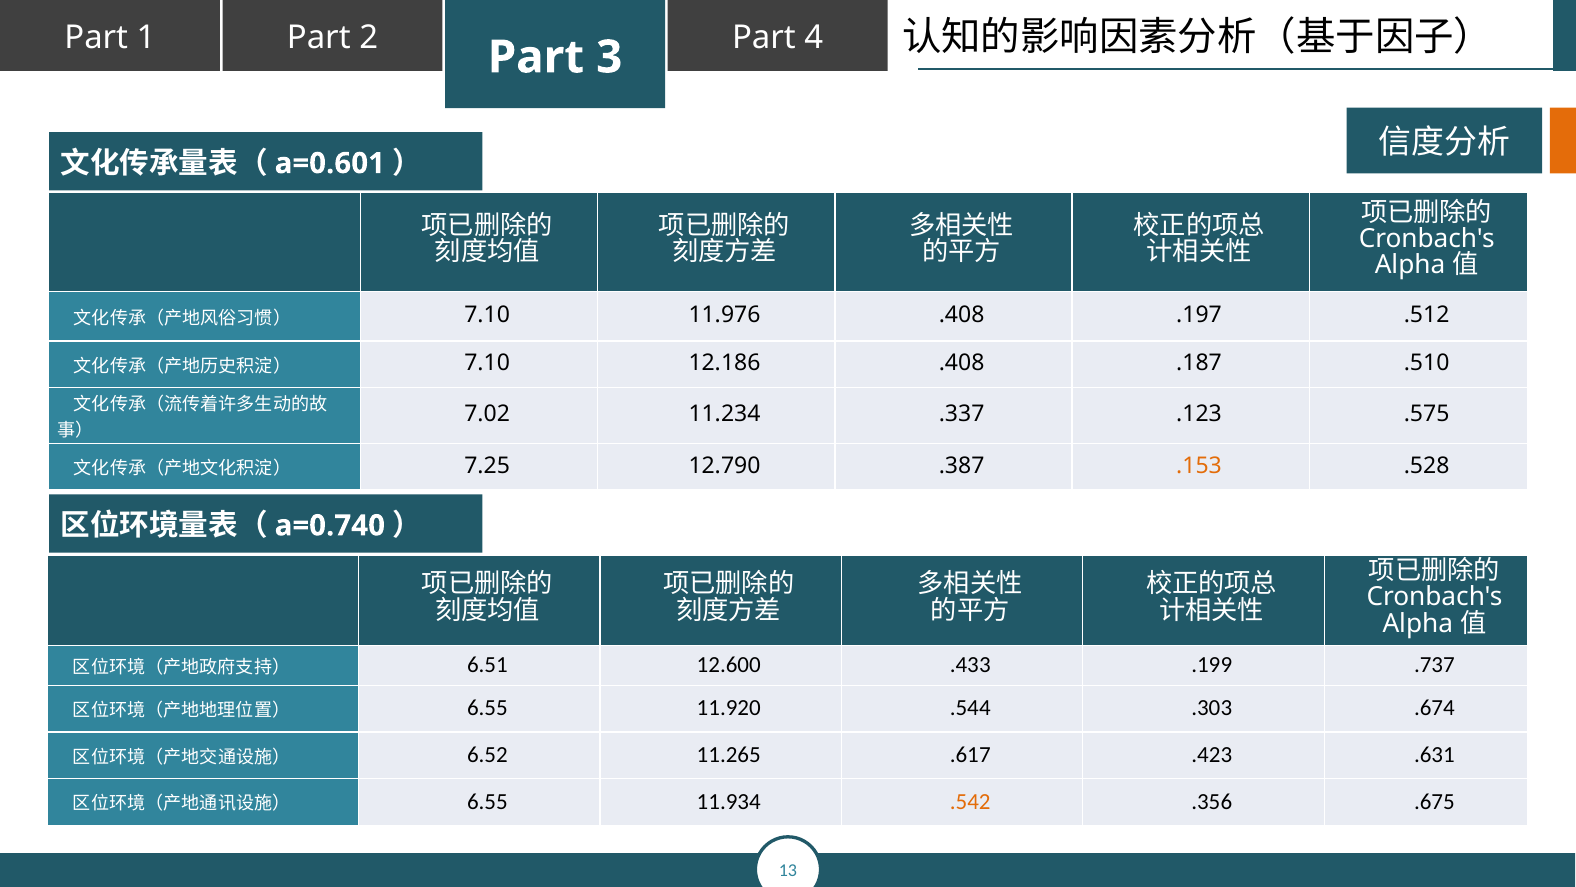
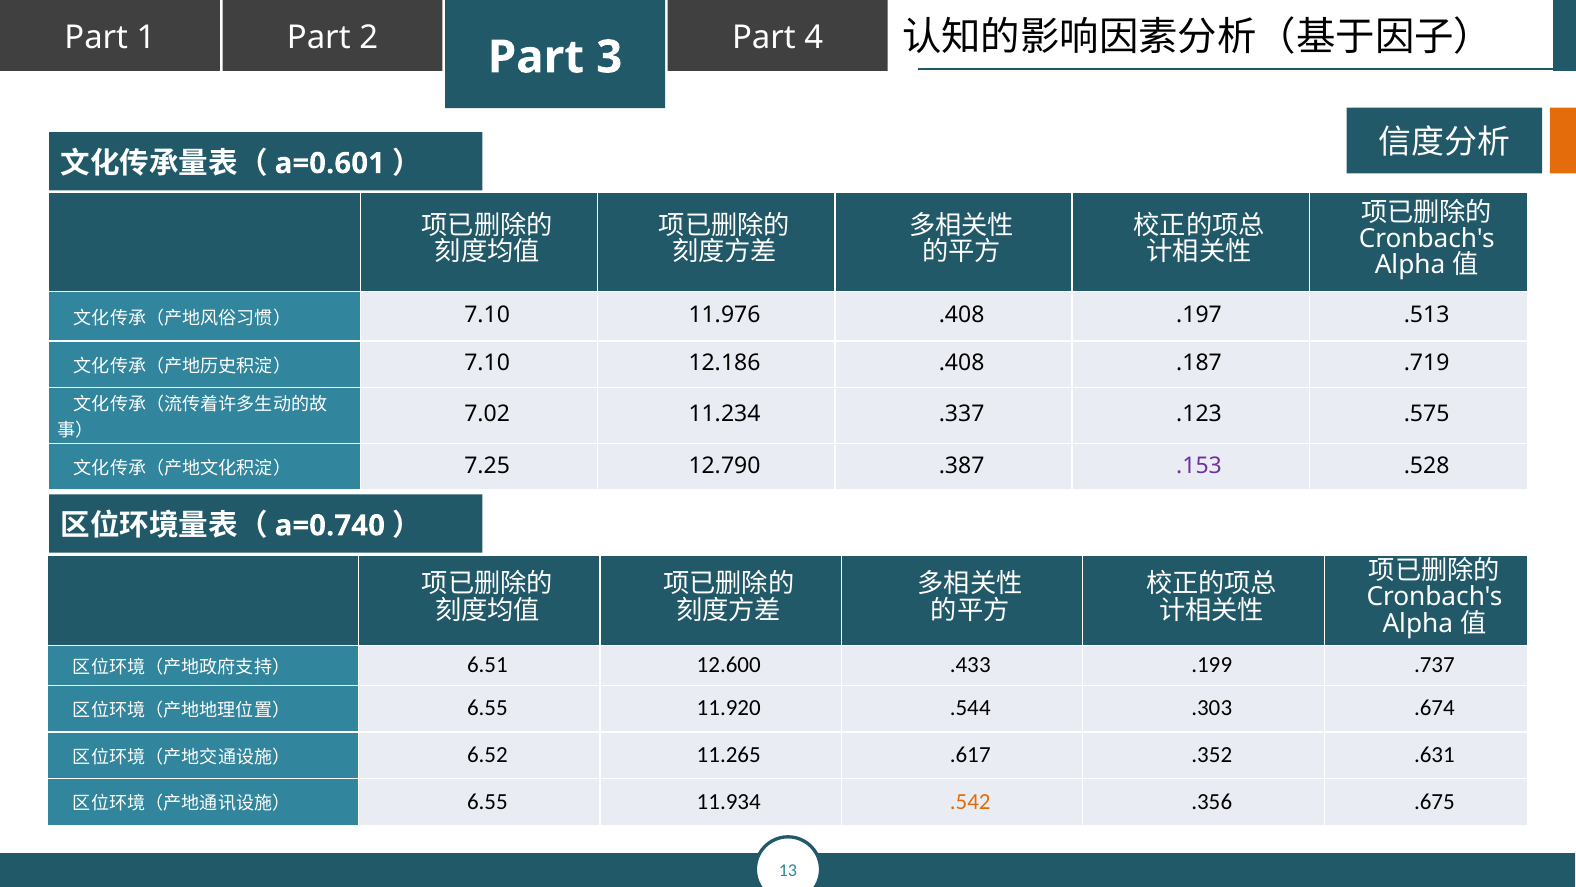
.512: .512 -> .513 (1427, 315)
.510: .510 -> .719 (1427, 363)
.153 colour: orange -> purple (1199, 465)
.423: .423 -> .352 (1212, 755)
